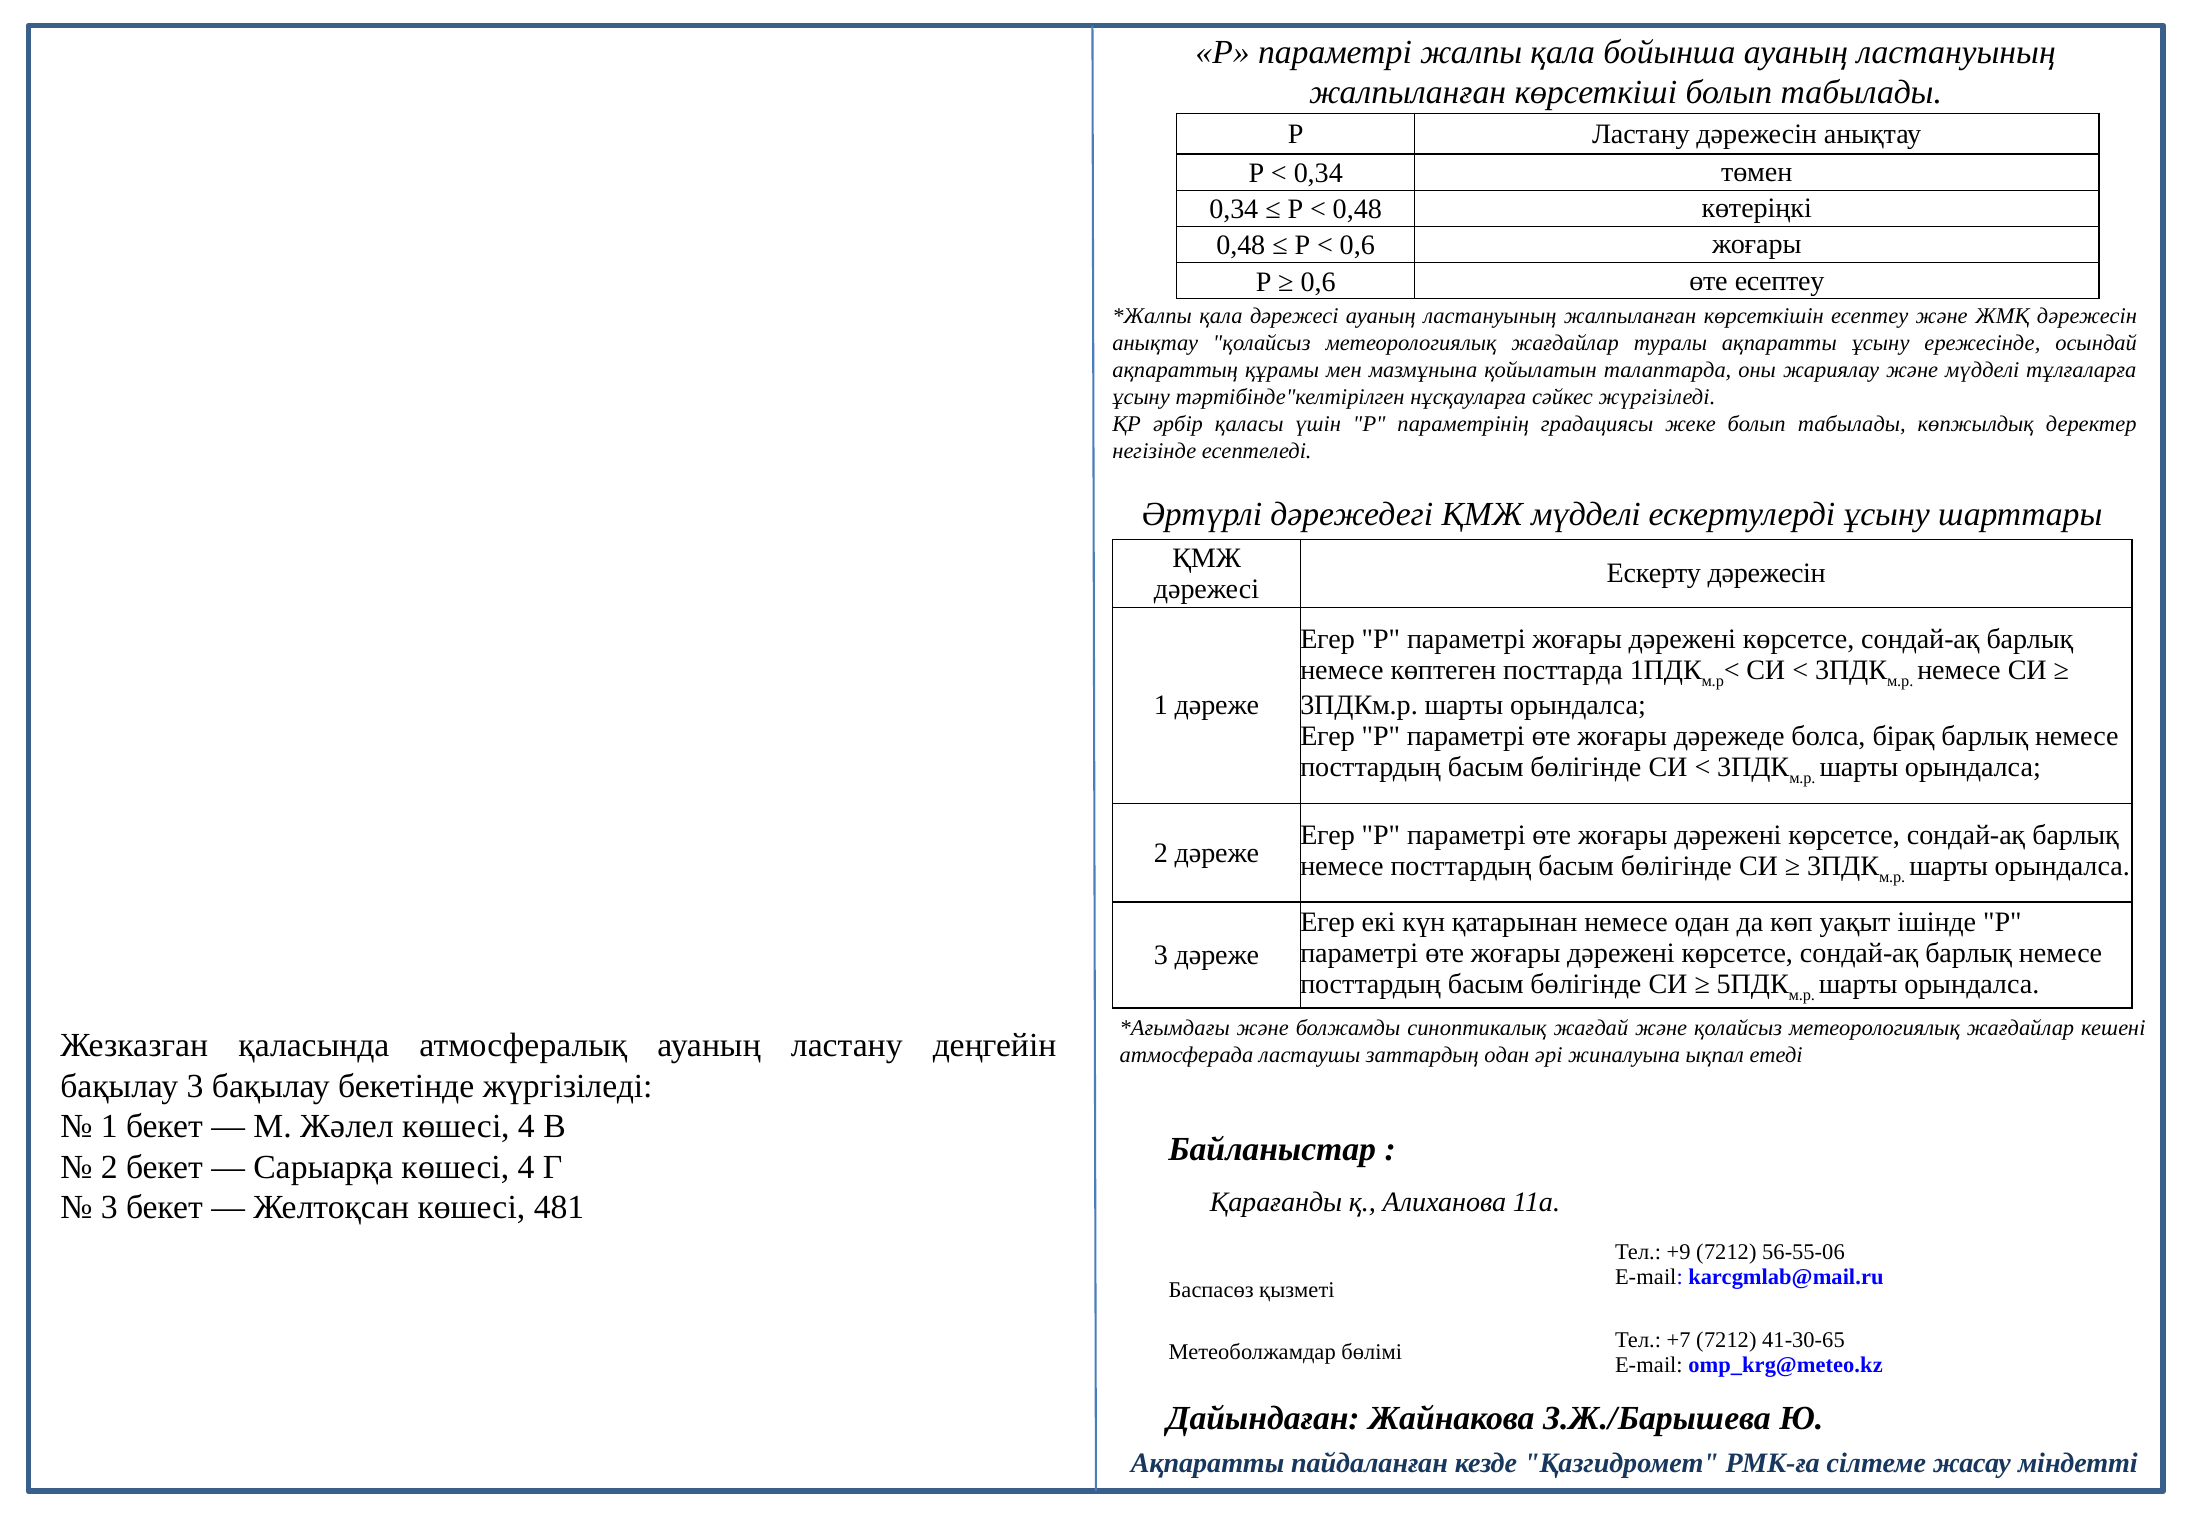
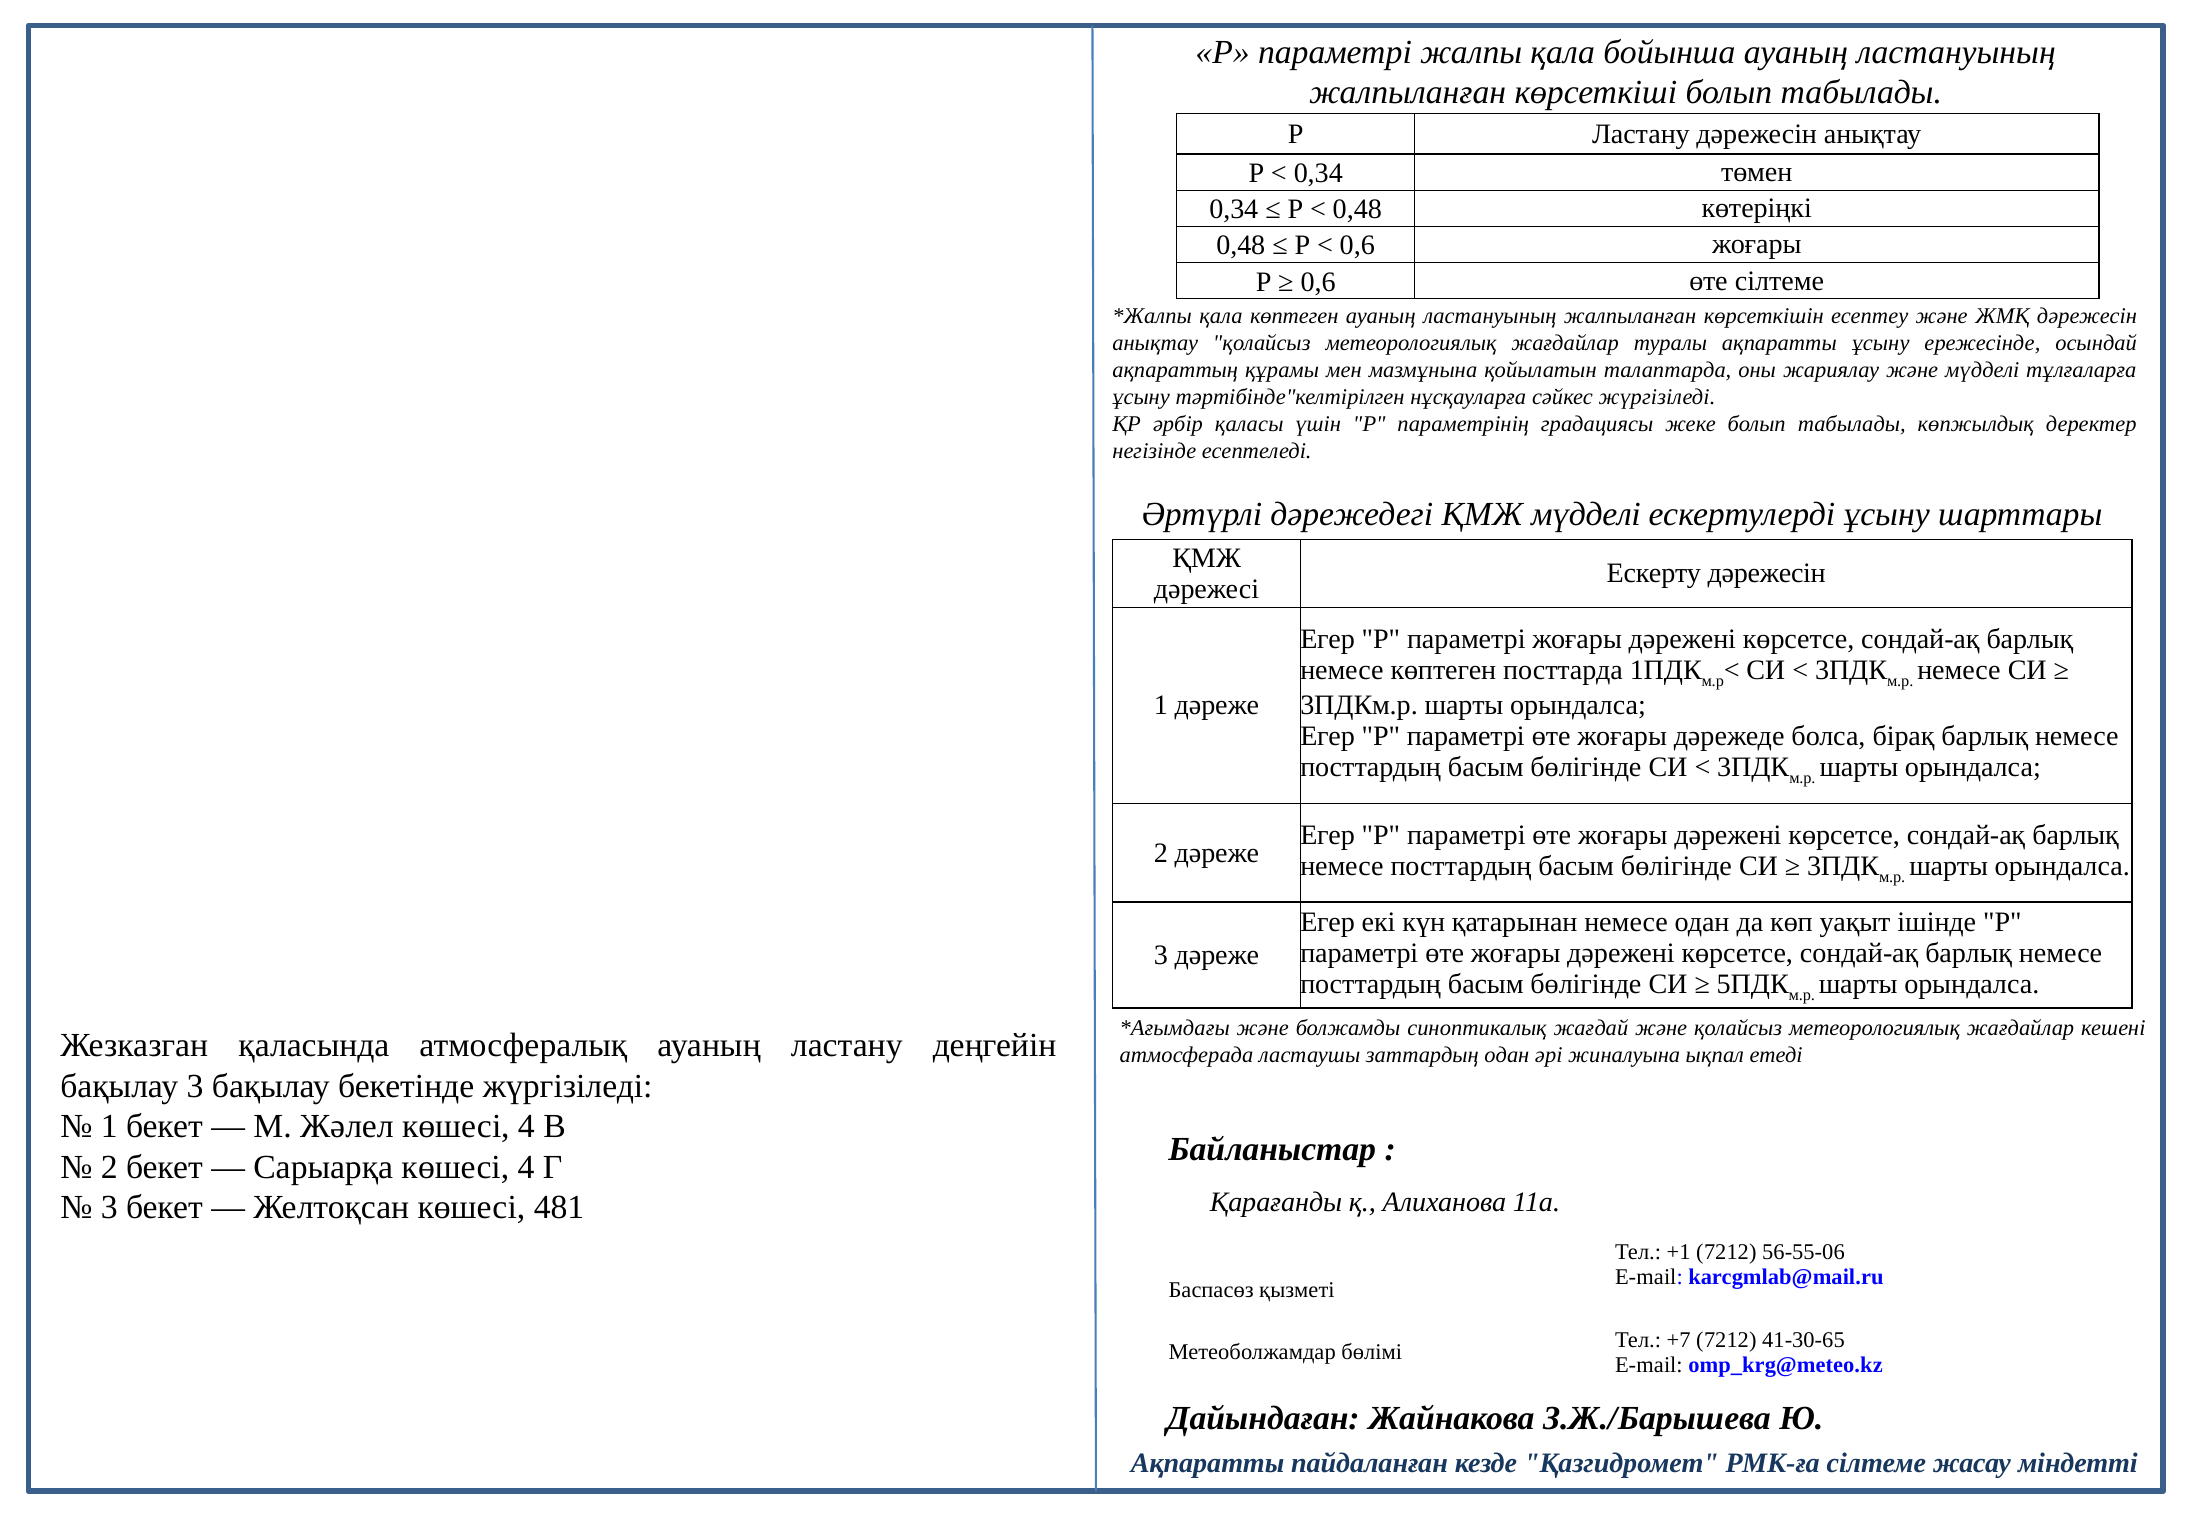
өте есептеу: есептеу -> сілтеме (1779, 281)
қала дәрежесі: дәрежесі -> көптеген (1294, 316)
+9: +9 -> +1 (1679, 1253)
